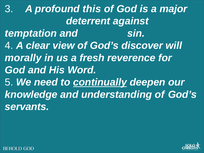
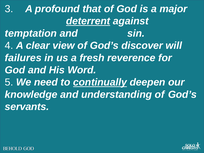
this: this -> that (92, 9)
deterrent underline: none -> present (88, 21)
morally: morally -> failures (23, 58)
